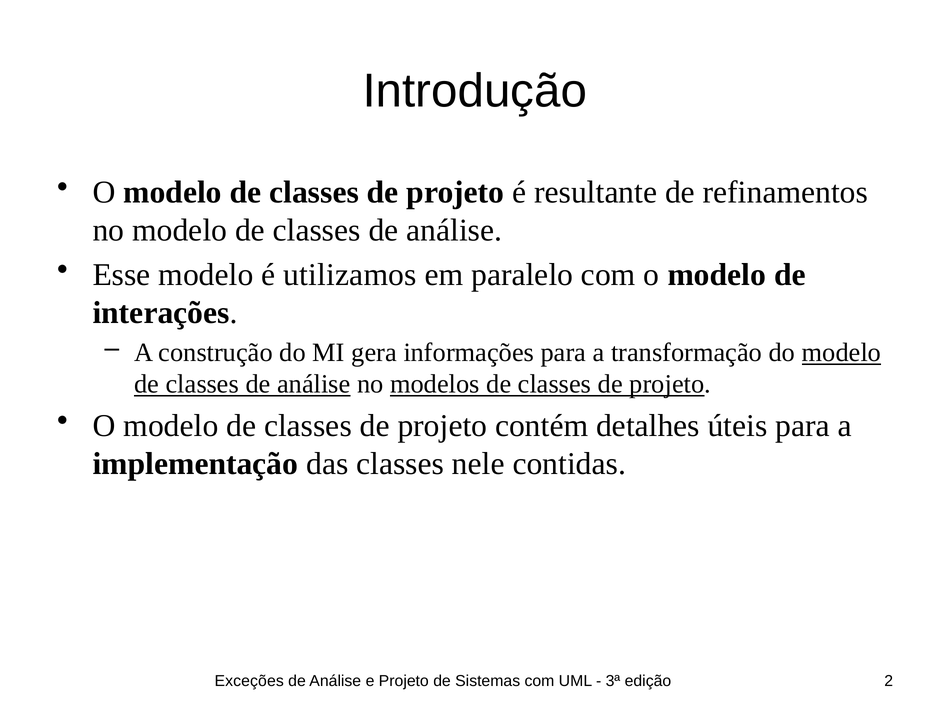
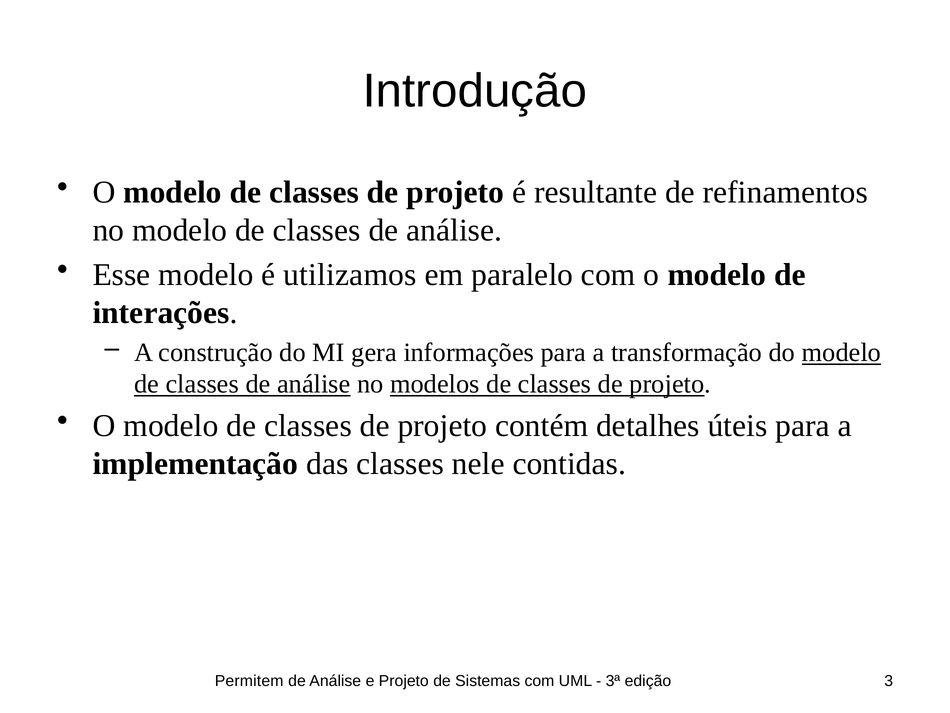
Exceções: Exceções -> Permitem (249, 680)
2: 2 -> 3 (889, 680)
